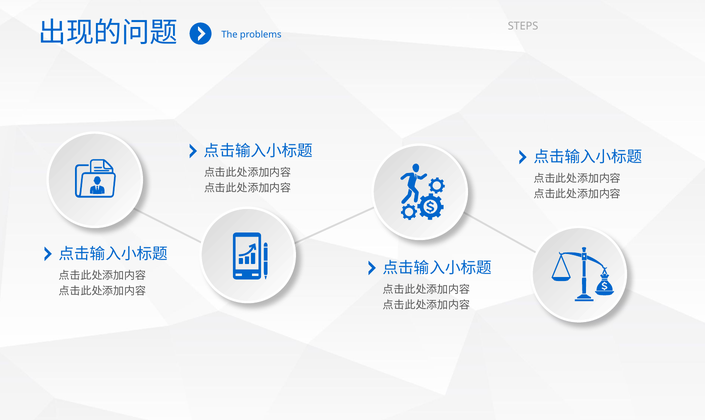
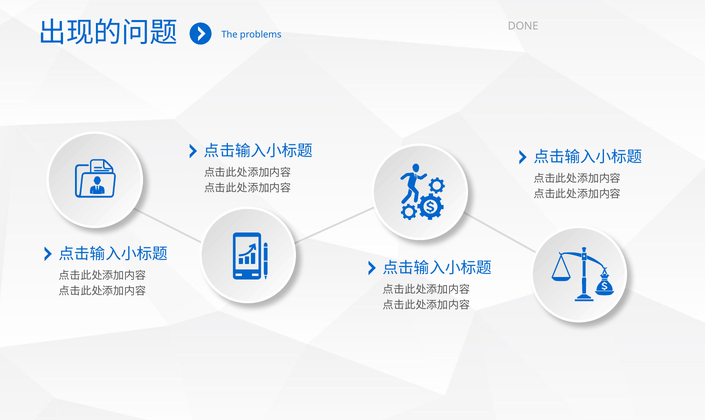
STEPS: STEPS -> DONE (523, 26)
